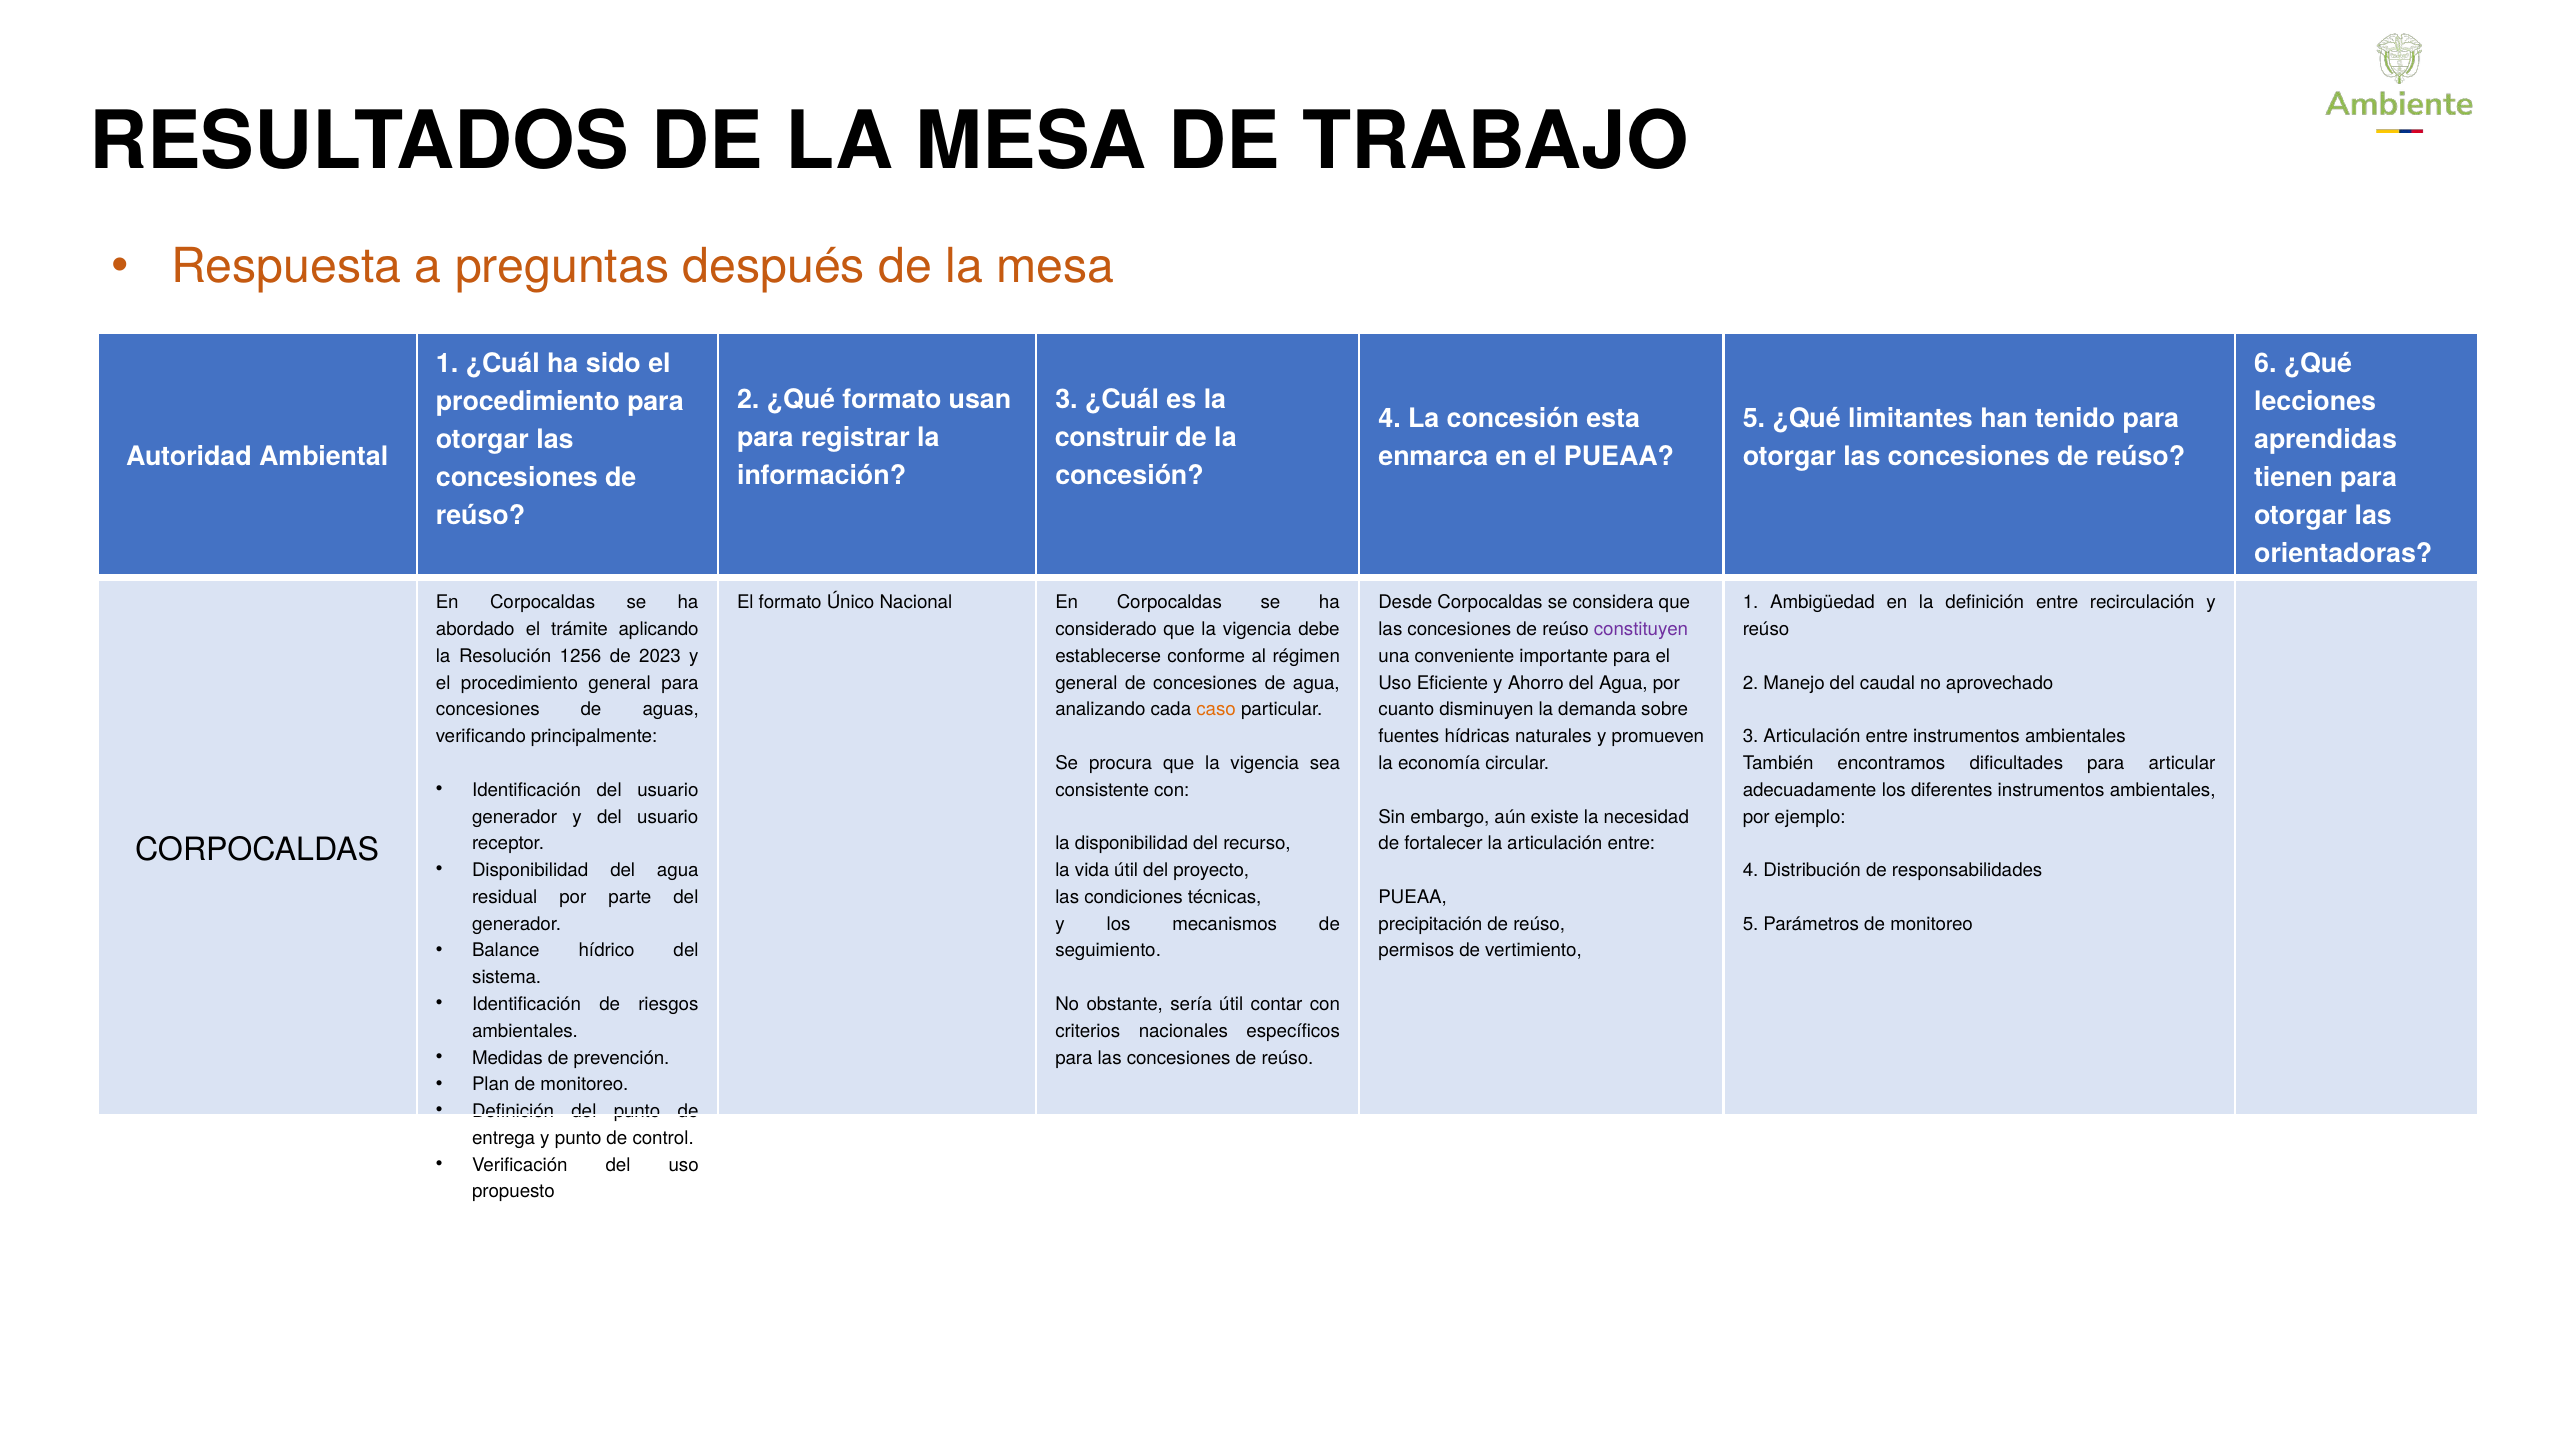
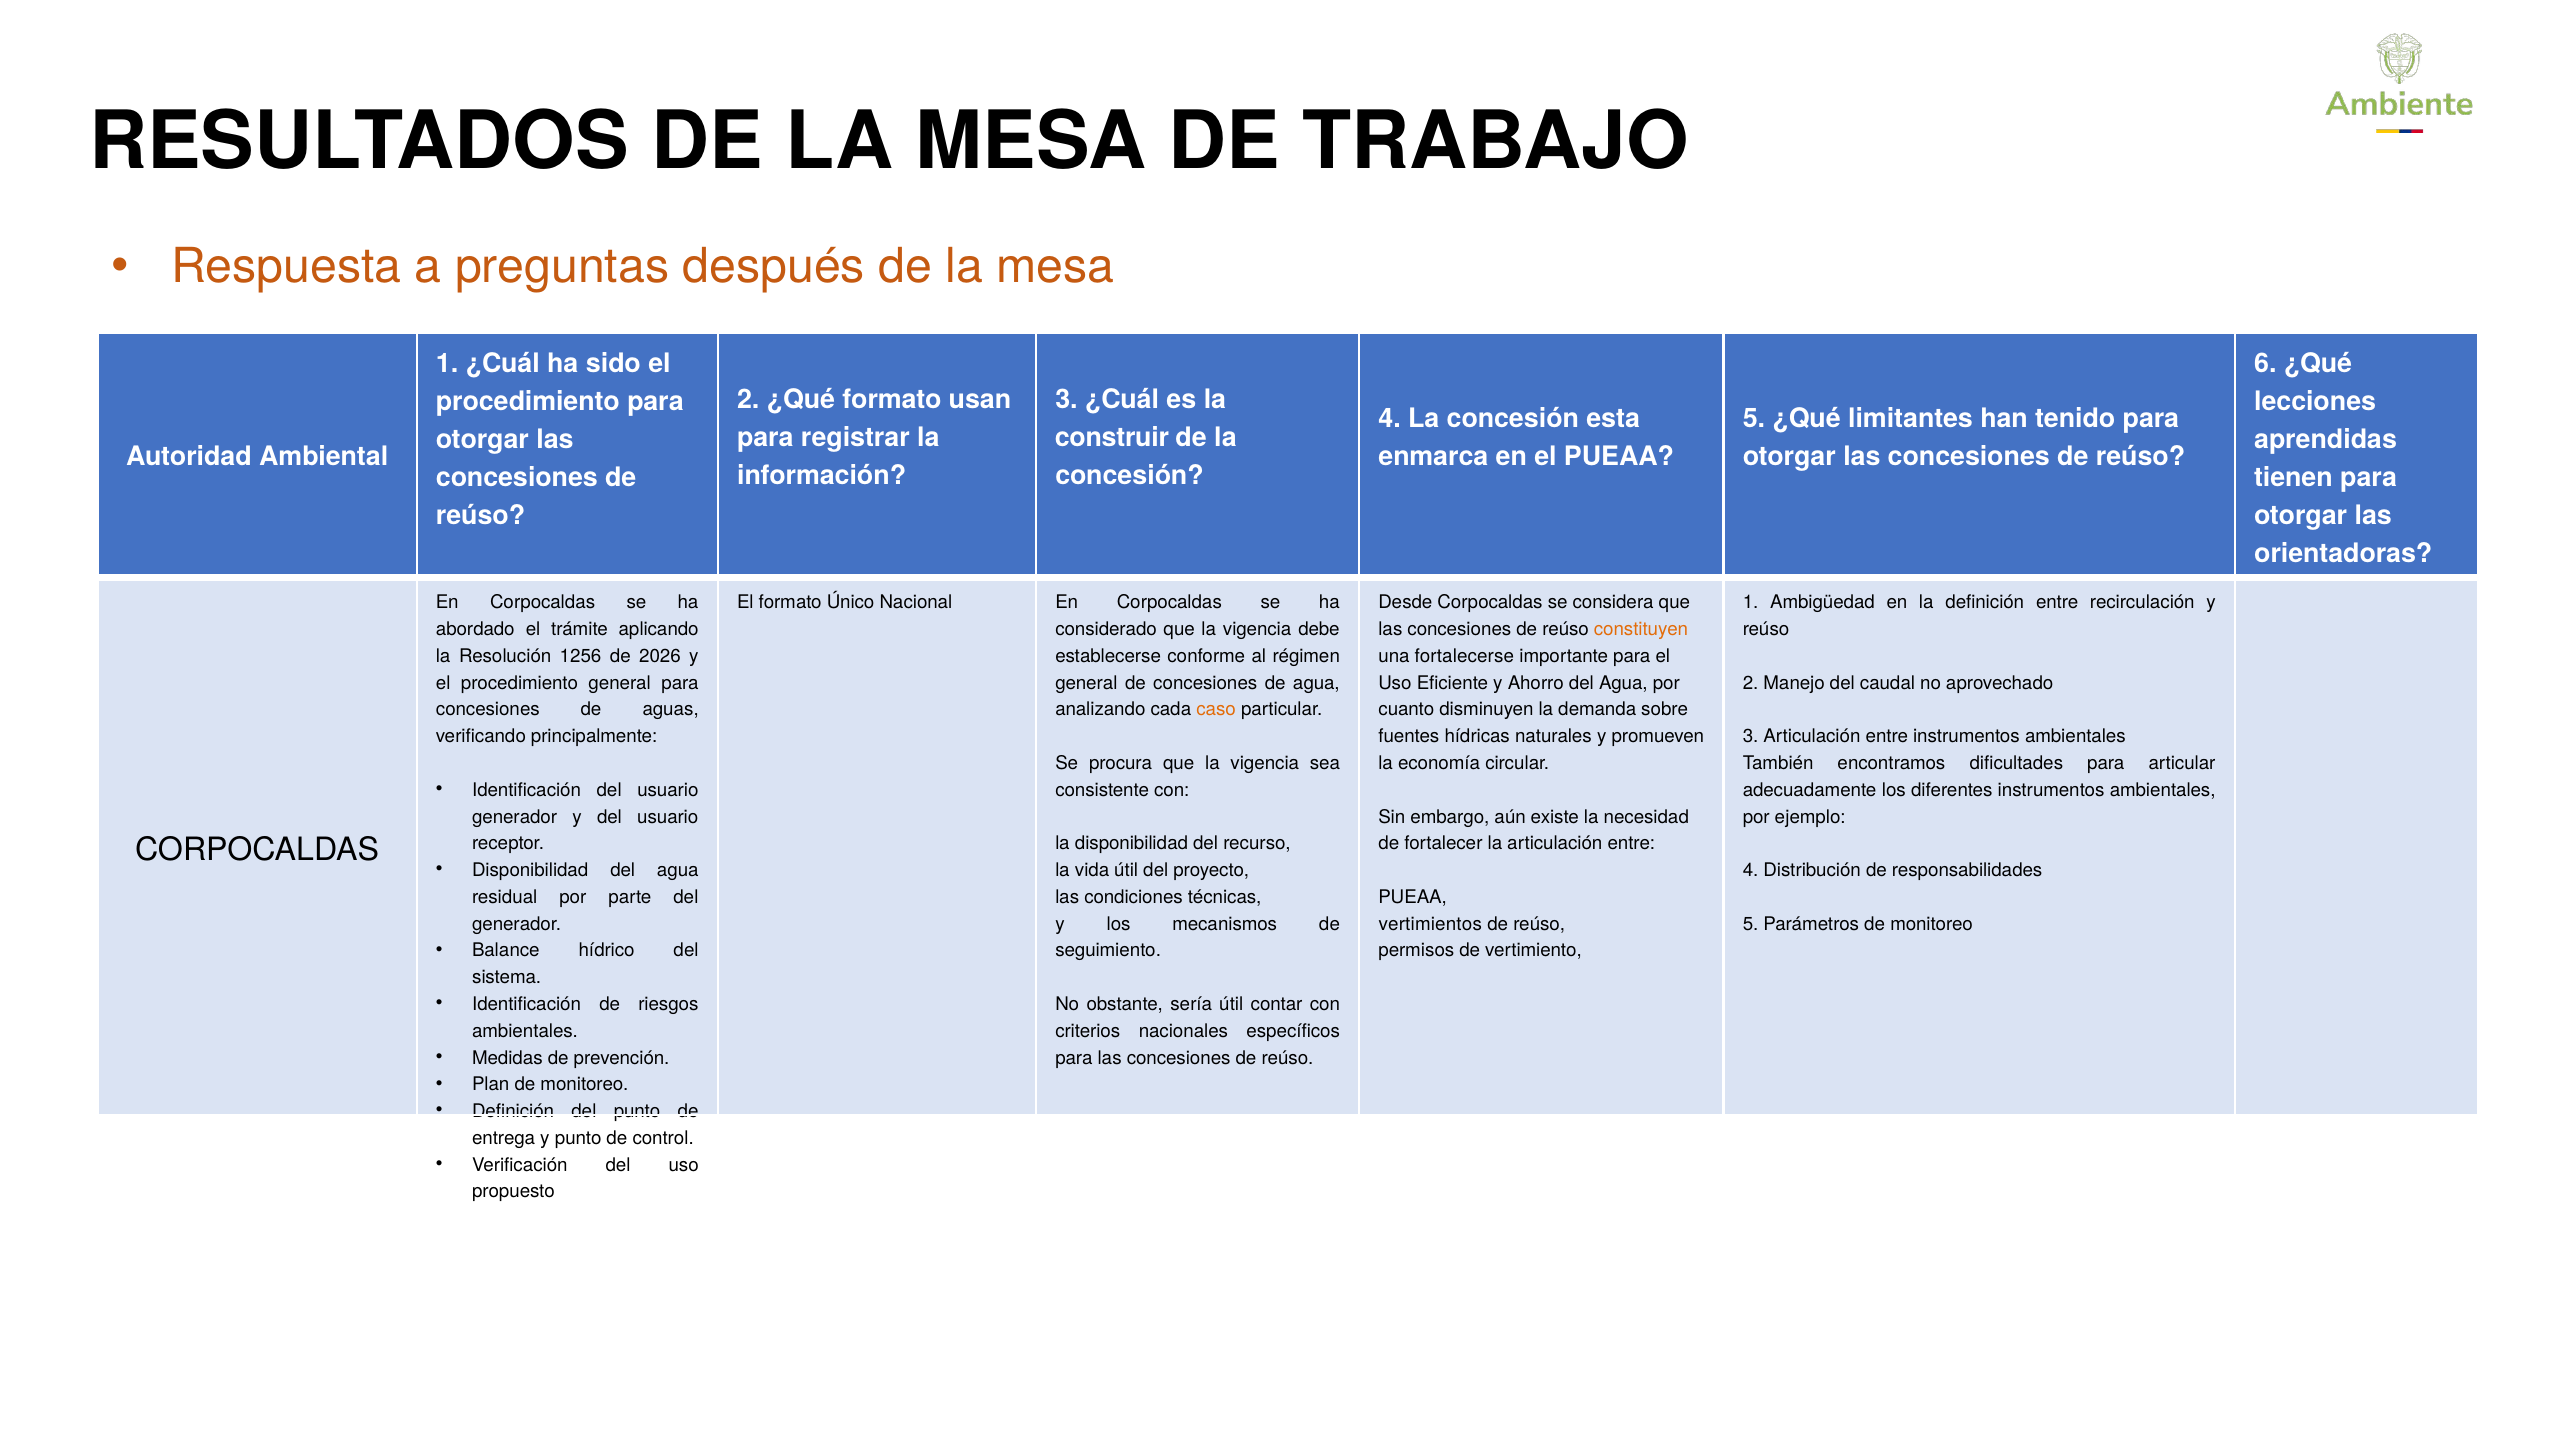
constituyen colour: purple -> orange (1641, 629)
2023: 2023 -> 2026 (660, 656)
conveniente: conveniente -> fortalecerse (1464, 656)
precipitación: precipitación -> vertimientos (1430, 924)
